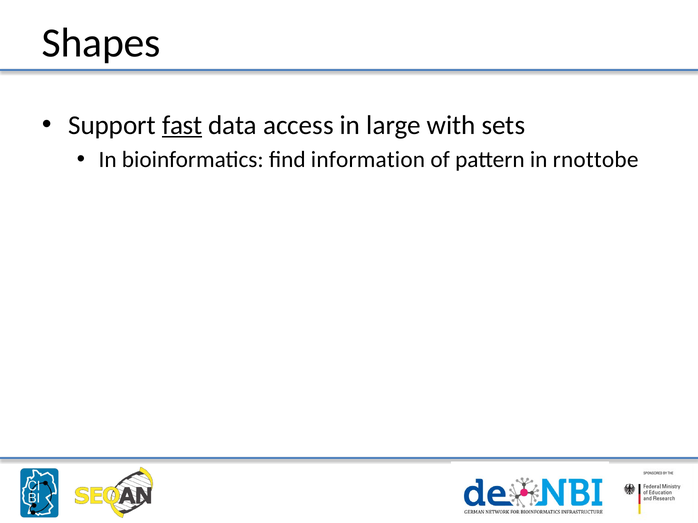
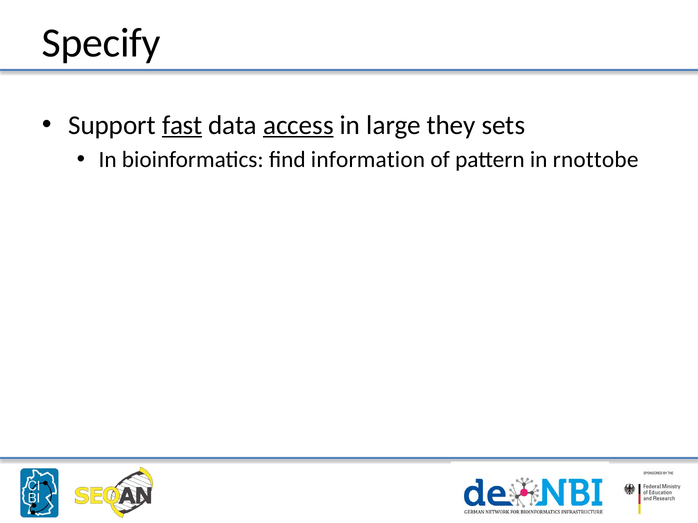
Shapes: Shapes -> Specify (101, 43)
access underline: none -> present (298, 125)
with: with -> they (451, 125)
